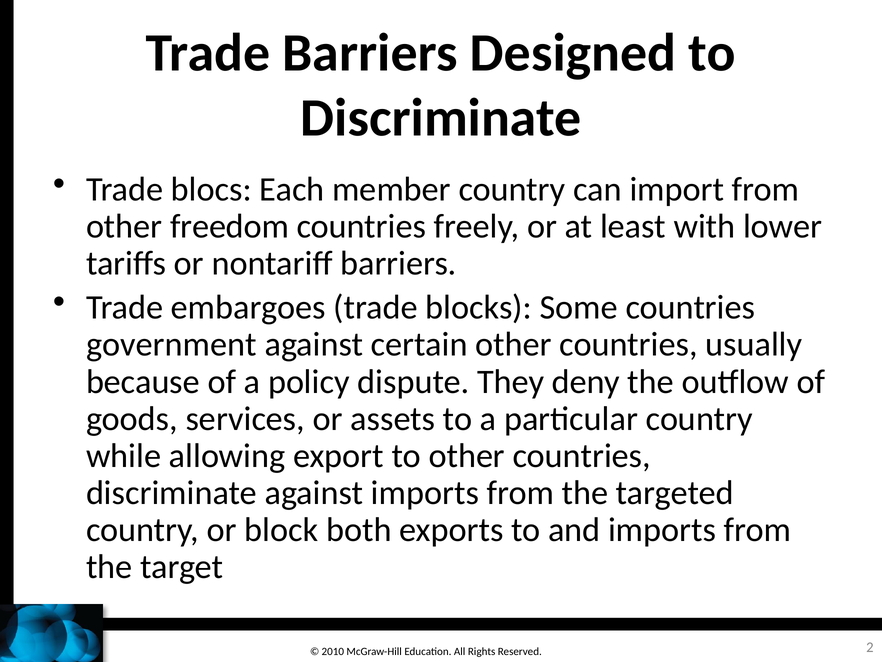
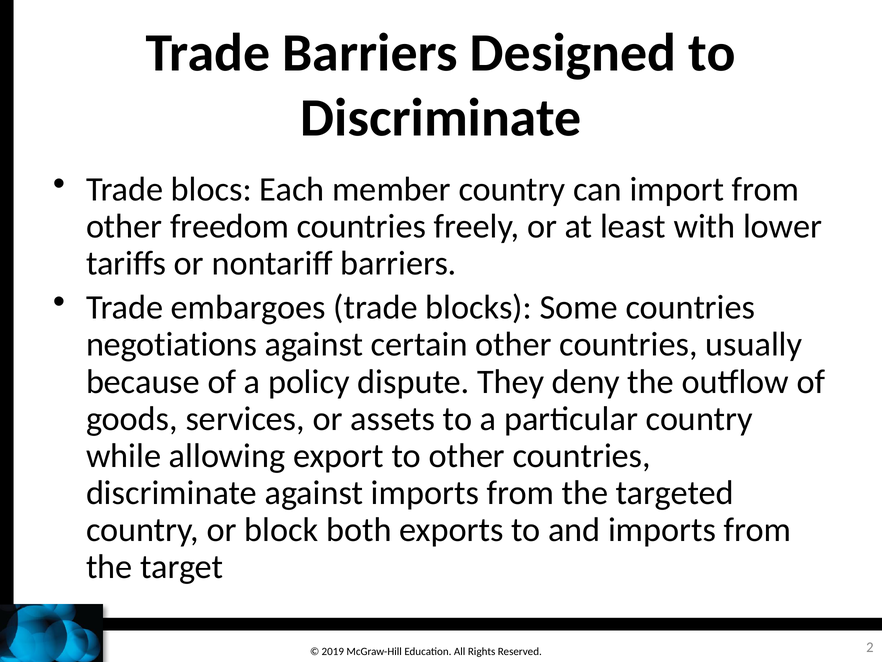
government: government -> negotiations (172, 344)
2010: 2010 -> 2019 (333, 651)
